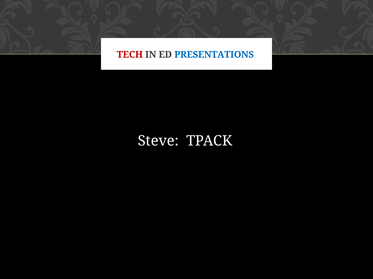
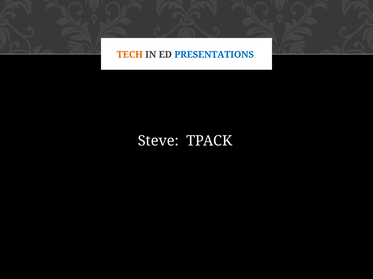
TECH colour: red -> orange (130, 55)
